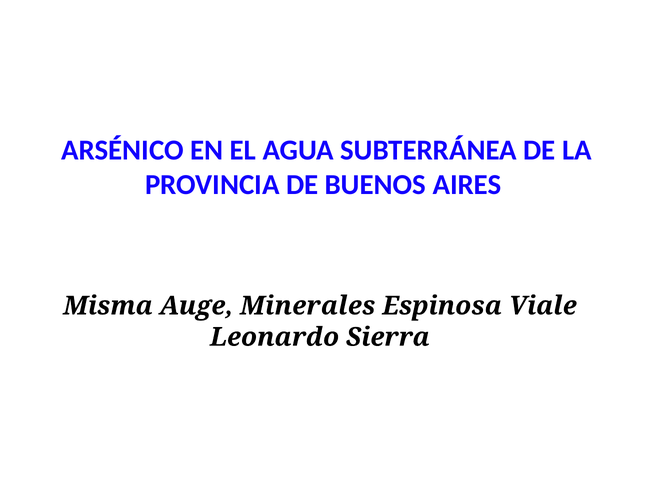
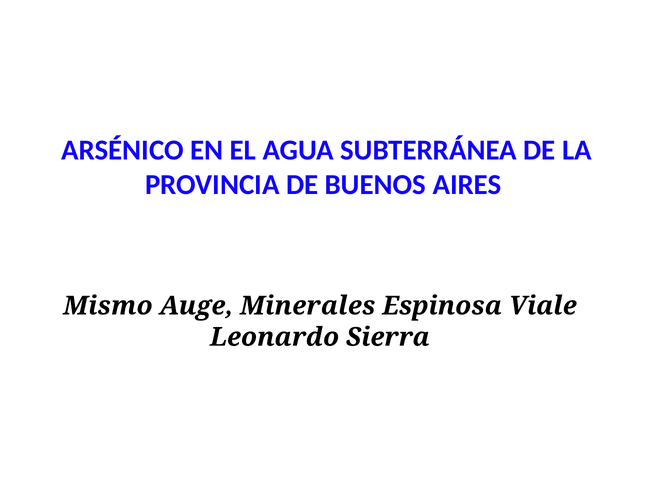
Misma: Misma -> Mismo (108, 306)
